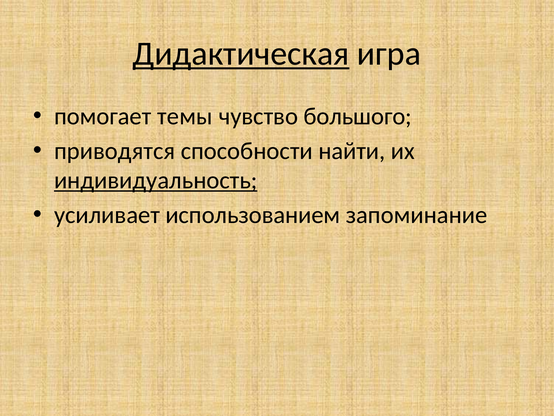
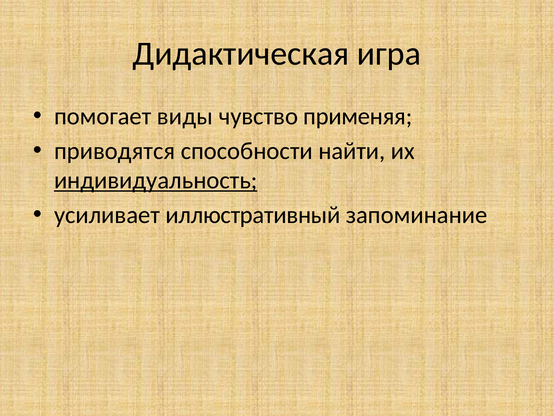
Дидактическая underline: present -> none (241, 54)
темы: темы -> виды (185, 116)
большого: большого -> применяя (358, 116)
использованием: использованием -> иллюстративный (253, 215)
